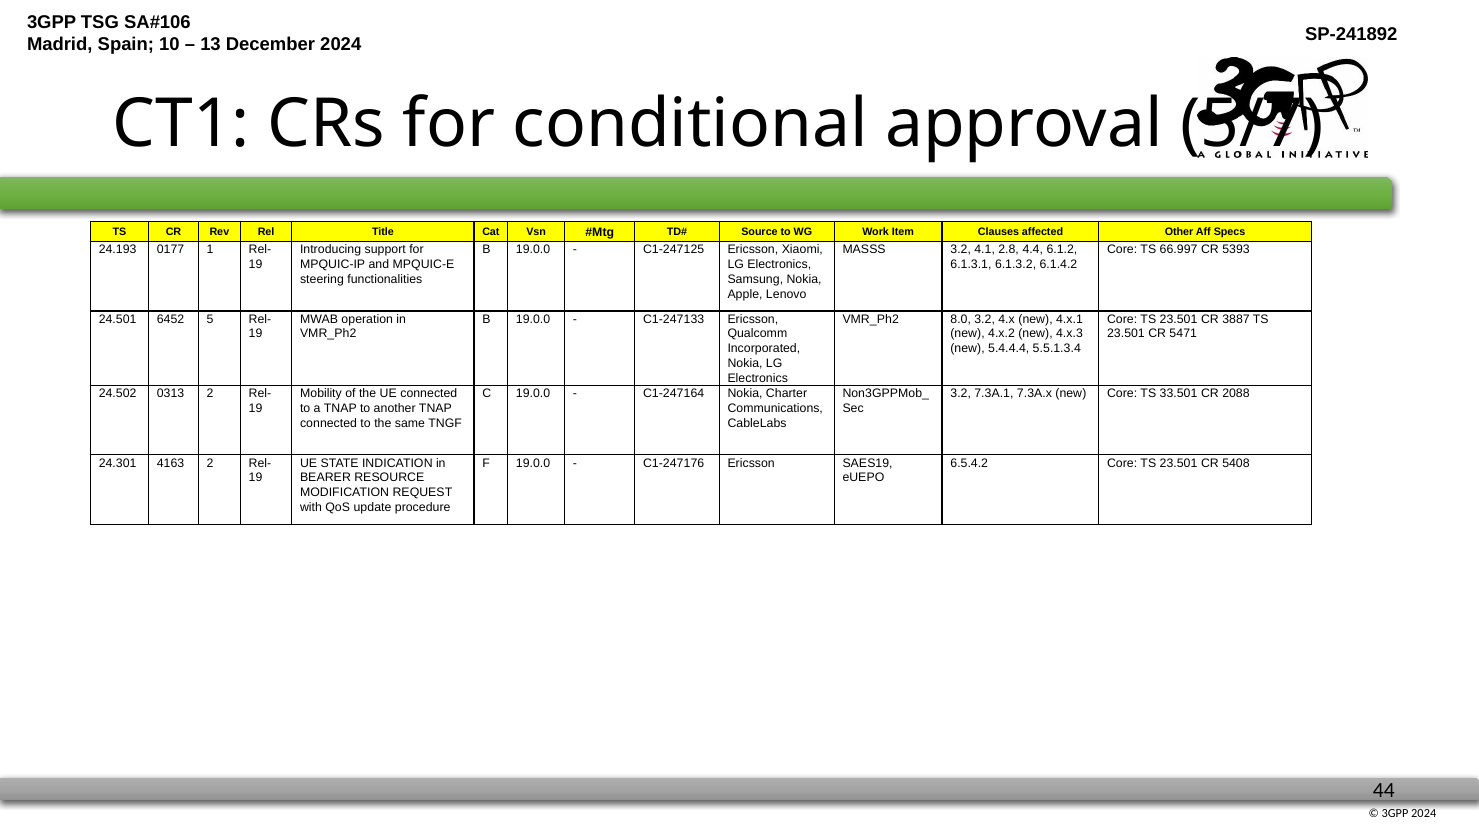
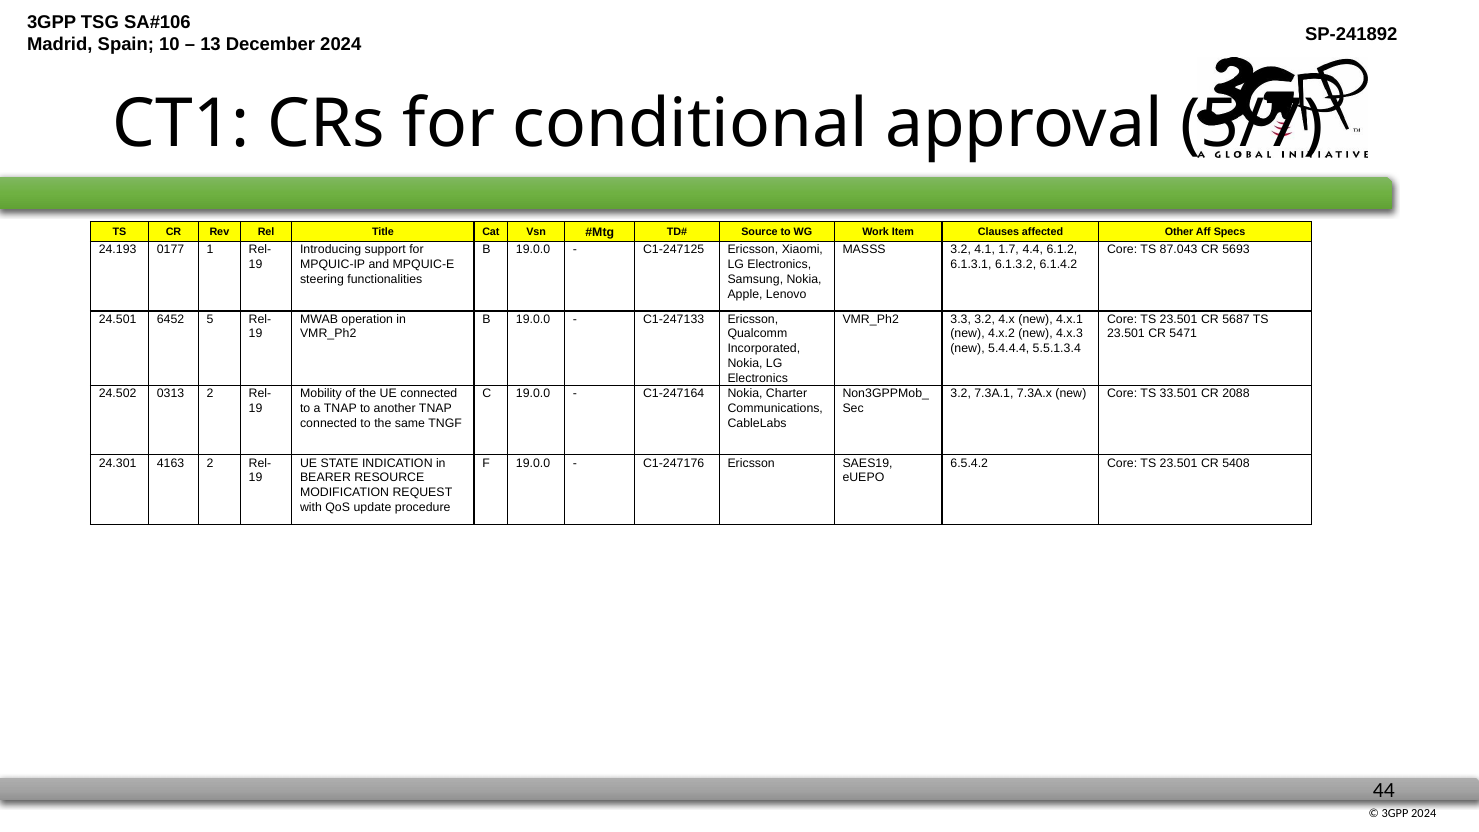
2.8: 2.8 -> 1.7 (1009, 249)
66.997: 66.997 -> 87.043 (1179, 249)
5393: 5393 -> 5693 (1236, 249)
8.0: 8.0 -> 3.3 (961, 319)
3887: 3887 -> 5687 (1236, 319)
